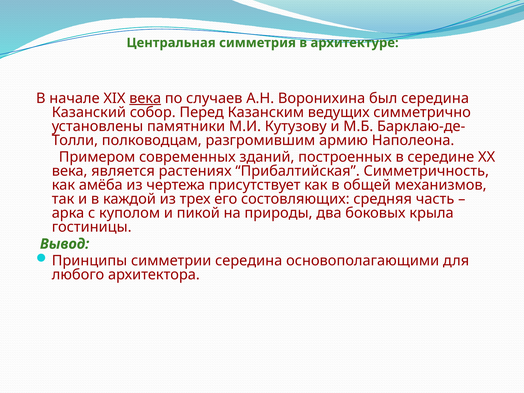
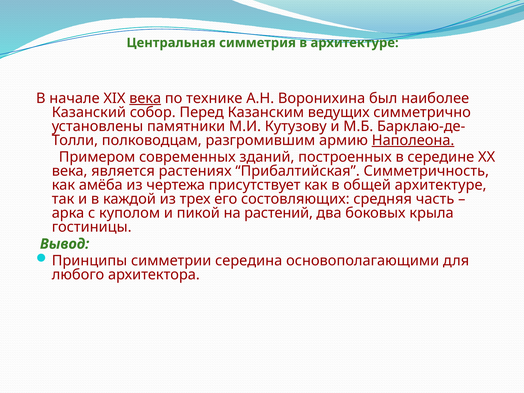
случаев: случаев -> технике (214, 98)
был середина: середина -> наиболее (435, 98)
Наполеона underline: none -> present (413, 140)
общей механизмов: механизмов -> архитектуре (441, 185)
природы: природы -> растений (279, 213)
